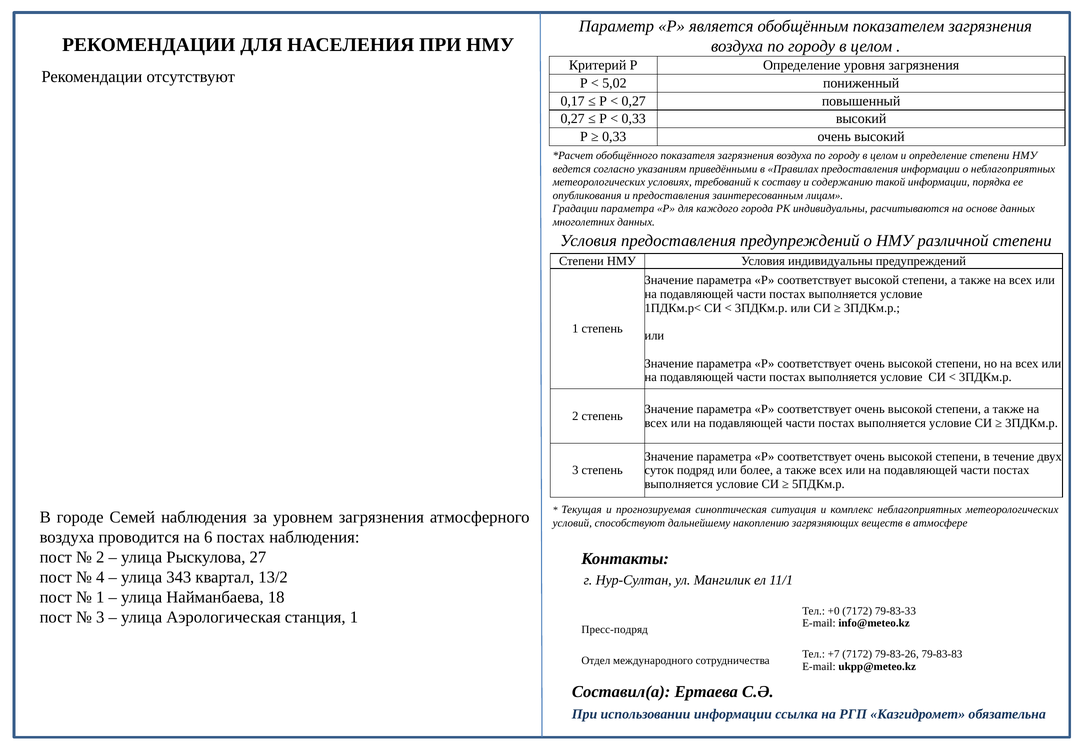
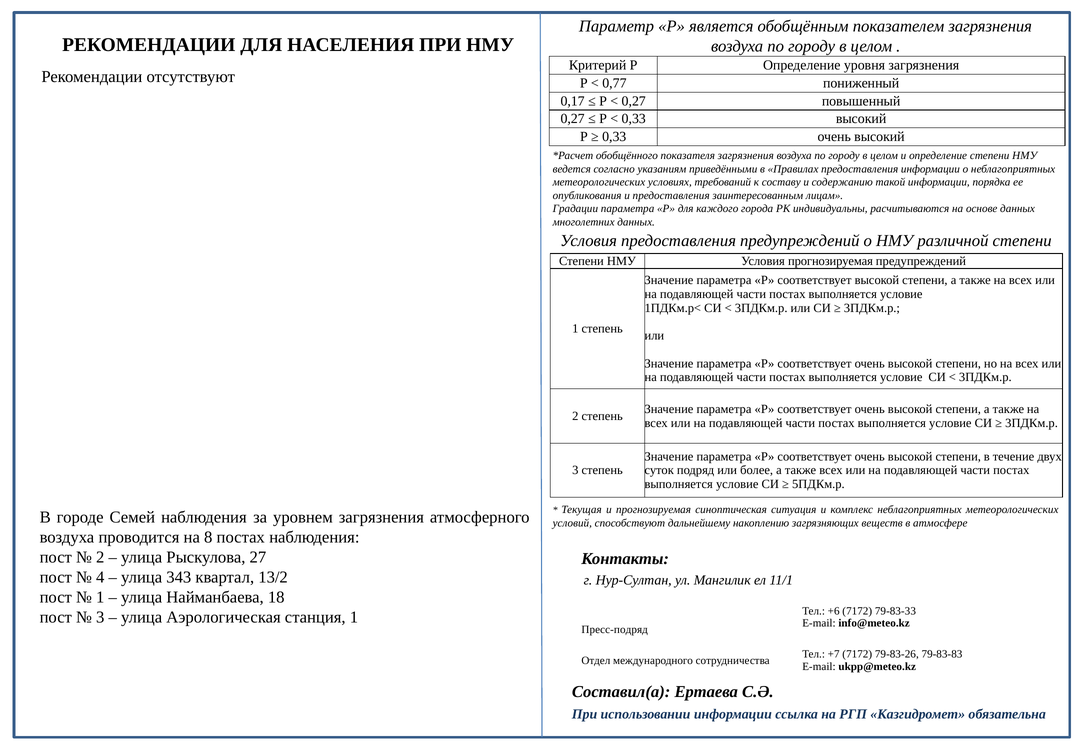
5,02: 5,02 -> 0,77 (614, 83)
Условия индивидуальны: индивидуальны -> прогнозируемая (831, 261)
6: 6 -> 8 (208, 538)
+0: +0 -> +6 (834, 611)
